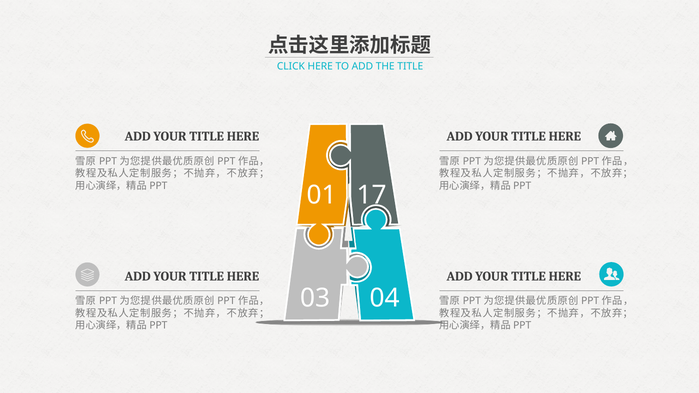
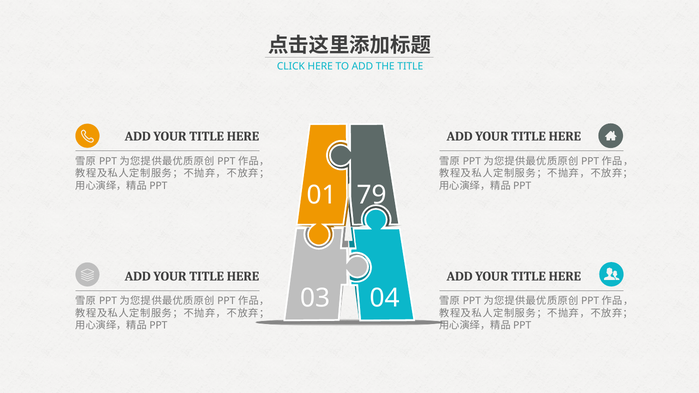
17: 17 -> 79 (372, 195)
